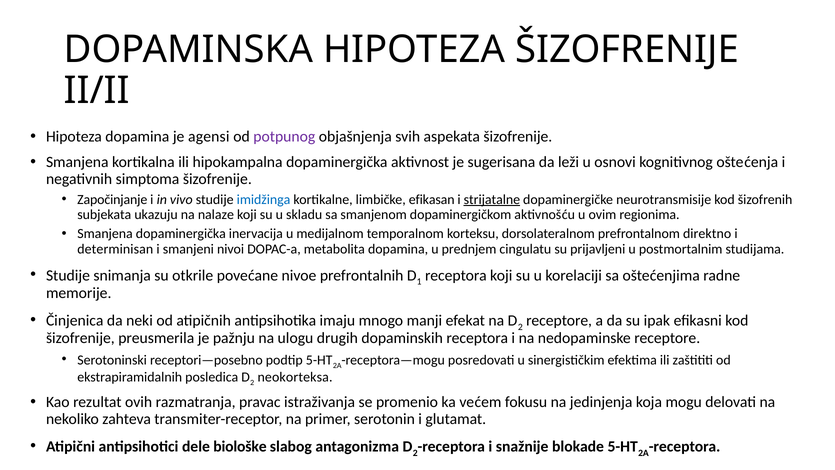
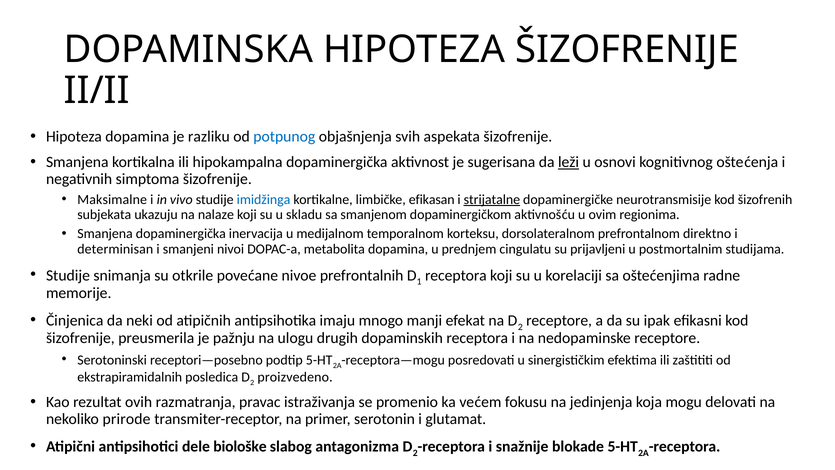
agensi: agensi -> razliku (209, 137)
potpunog colour: purple -> blue (284, 137)
leži underline: none -> present (569, 162)
Započinjanje: Započinjanje -> Maksimalne (112, 199)
neokorteksa: neokorteksa -> proizvedeno (295, 377)
zahteva: zahteva -> prirode (127, 419)
